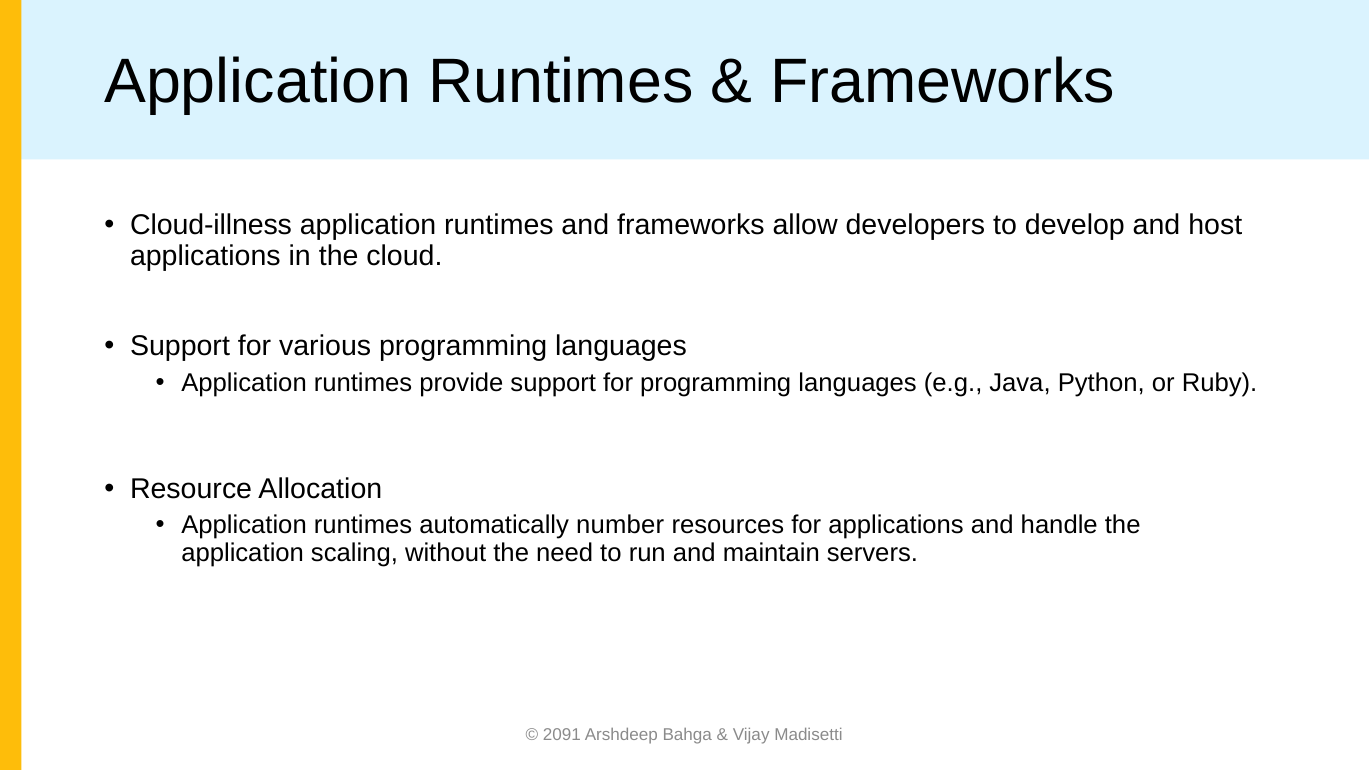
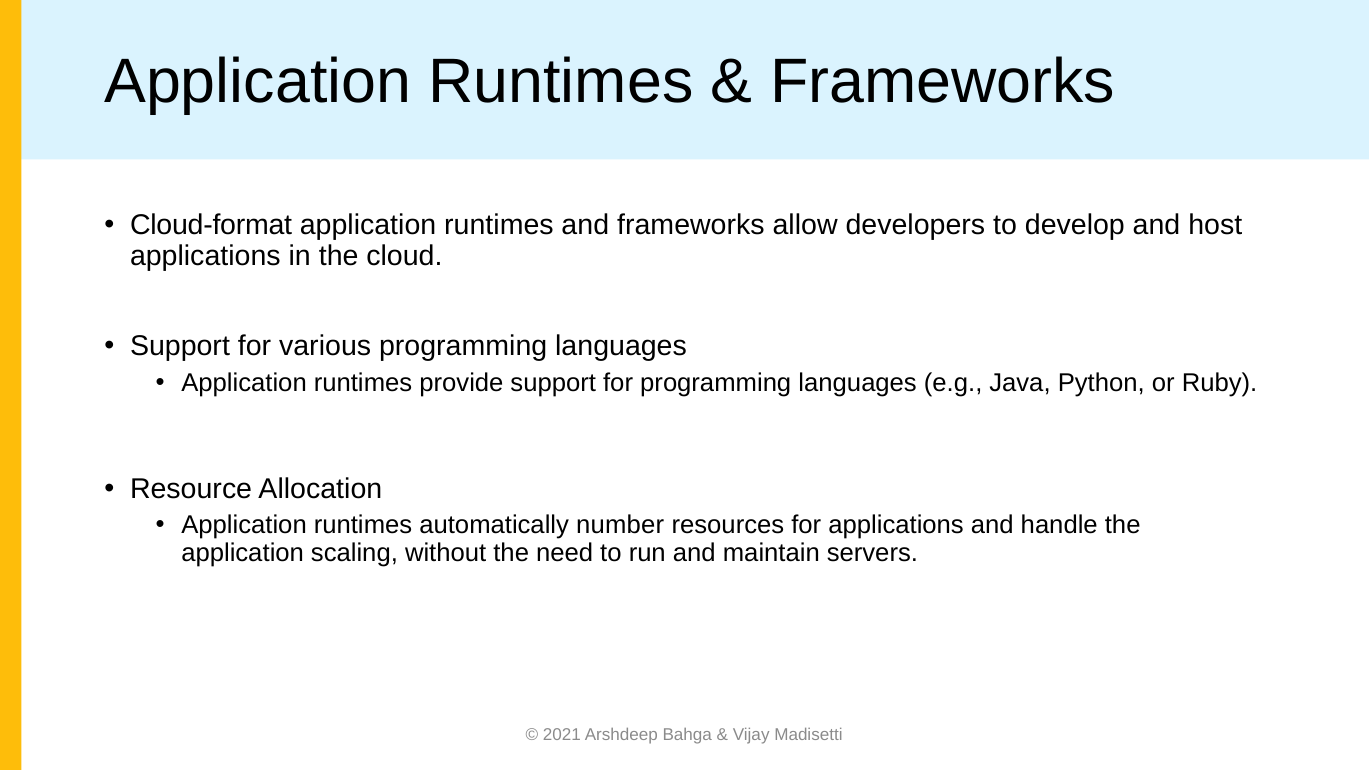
Cloud-illness: Cloud-illness -> Cloud-format (211, 225)
2091: 2091 -> 2021 (562, 735)
